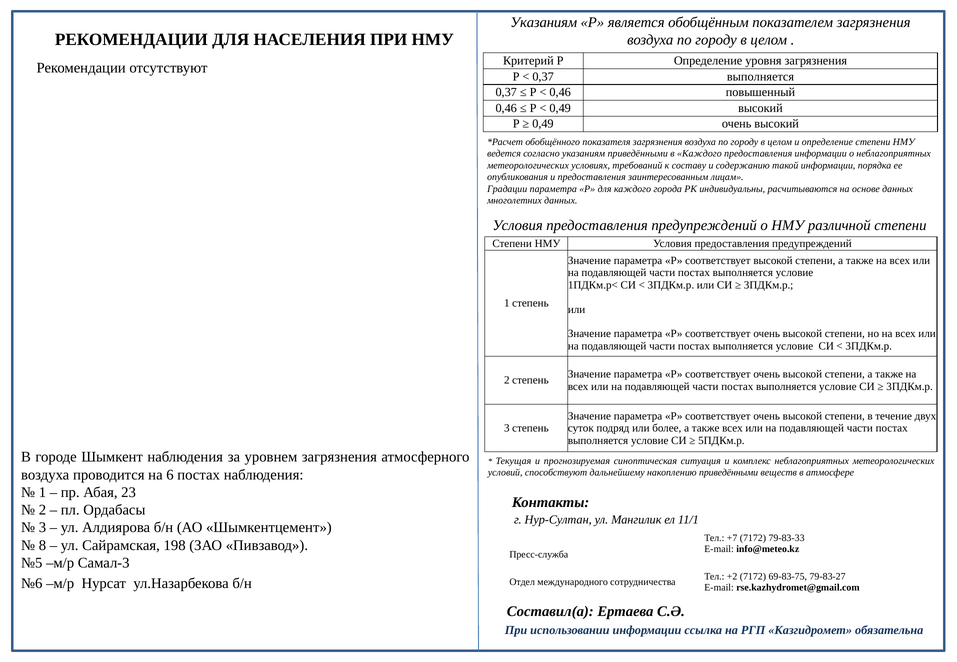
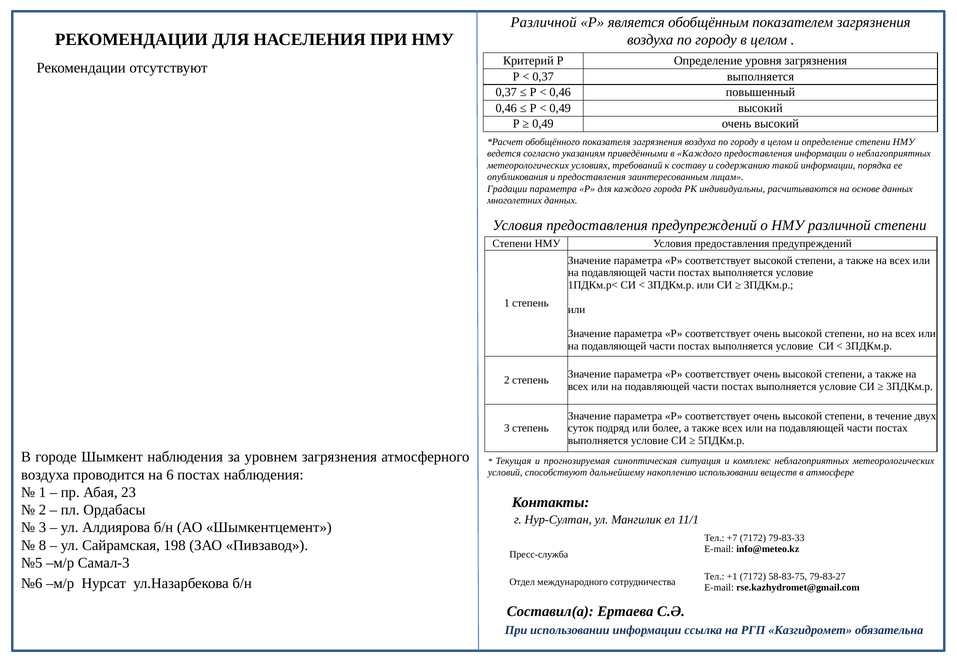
Указаниям: Указаниям -> Различной (544, 22)
накоплению приведёнными: приведёнными -> использовании (729, 473)
+2: +2 -> +1 (732, 577)
69-83-75: 69-83-75 -> 58-83-75 (788, 577)
